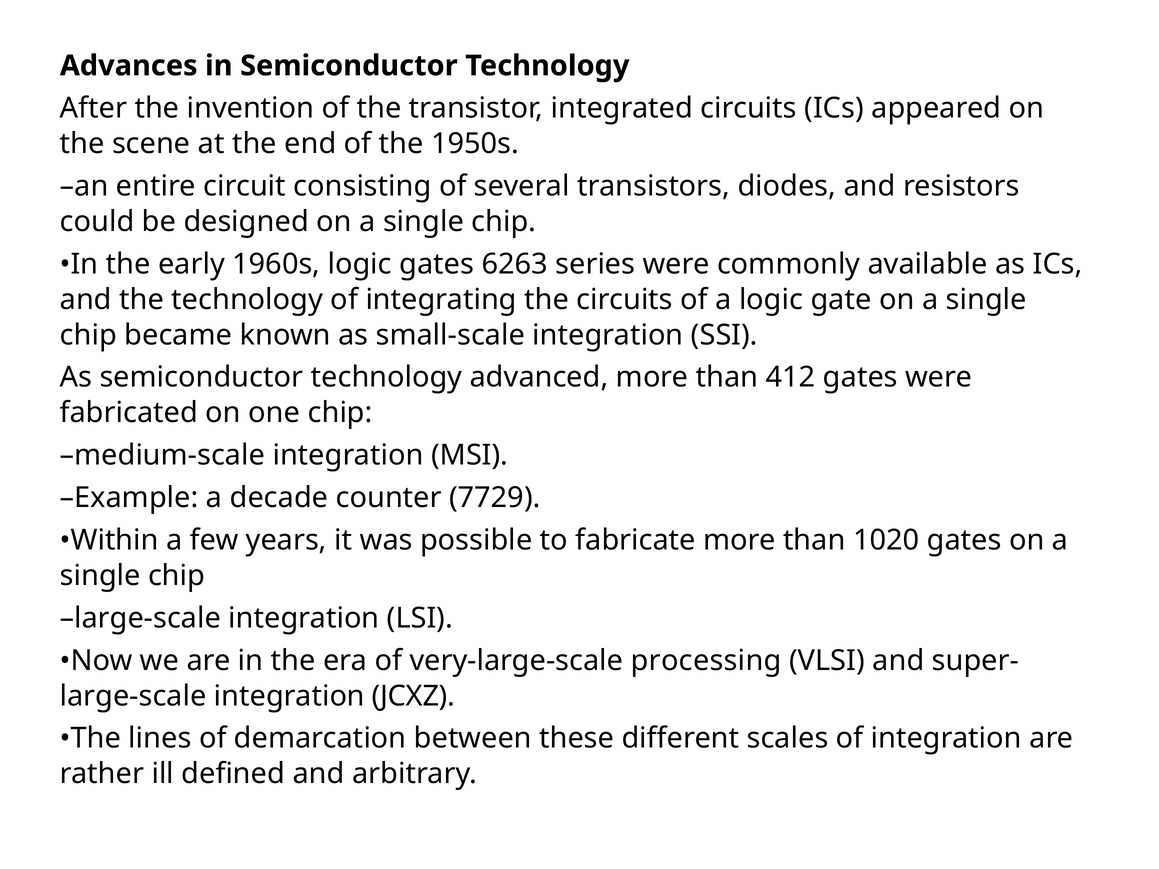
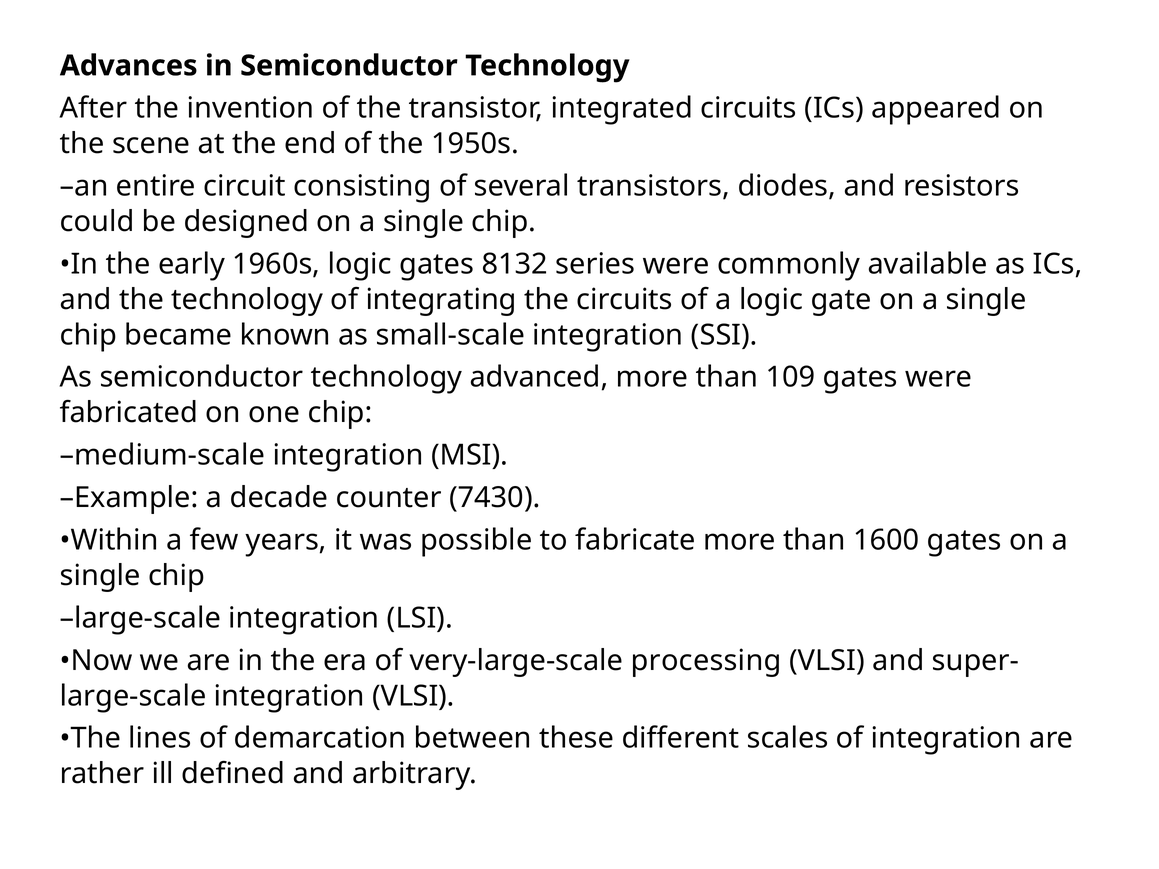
6263: 6263 -> 8132 (515, 264)
412: 412 -> 109 (791, 378)
7729: 7729 -> 7430 (495, 498)
1020: 1020 -> 1600 (886, 540)
integration JCXZ: JCXZ -> VLSI (413, 696)
